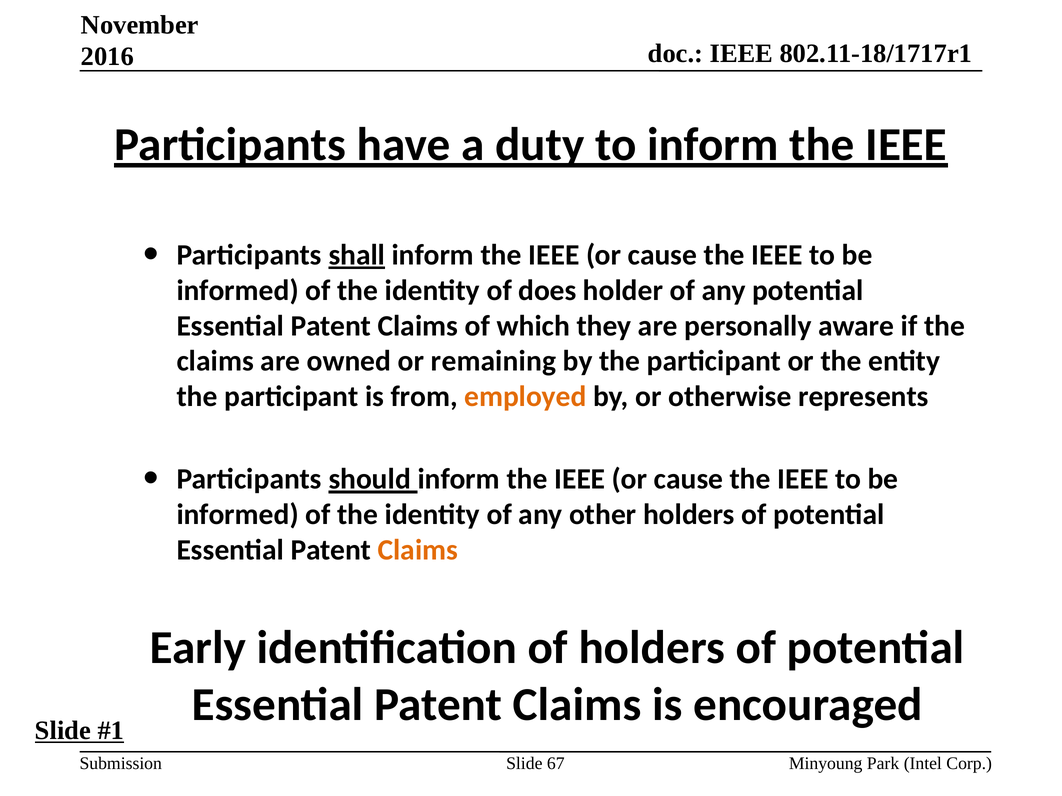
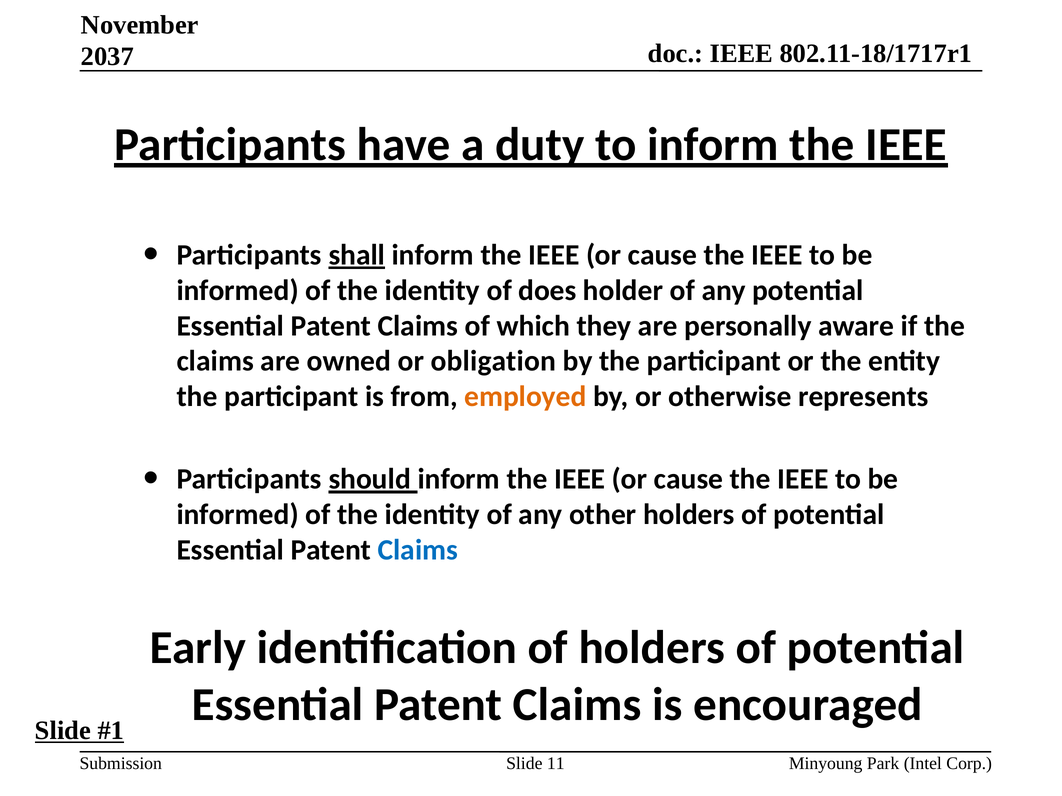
2016: 2016 -> 2037 (107, 57)
remaining: remaining -> obligation (493, 361)
Claims colour: orange -> blue (418, 550)
67: 67 -> 11 (556, 764)
